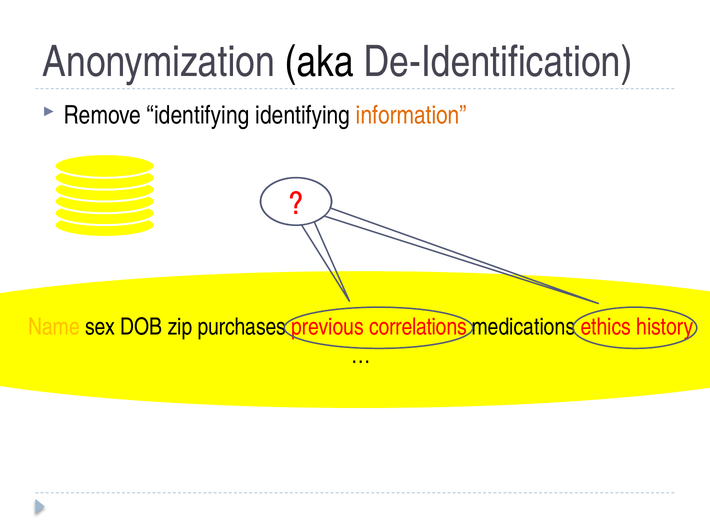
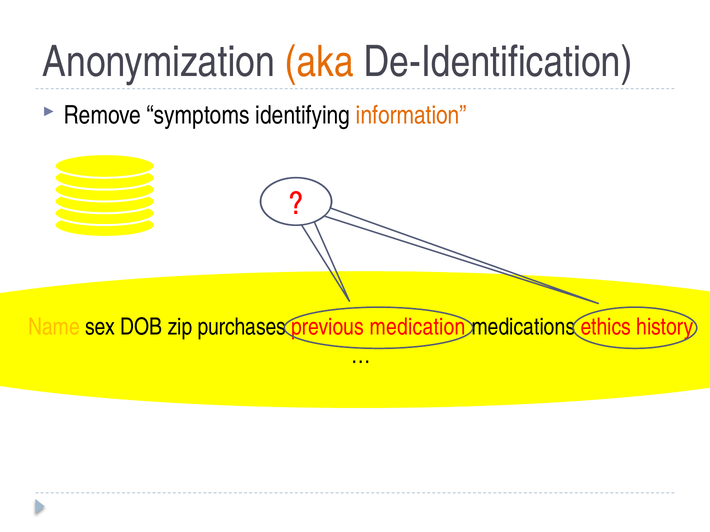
aka colour: black -> orange (319, 62)
Remove identifying: identifying -> symptoms (198, 115)
correlations: correlations -> medication (418, 327)
